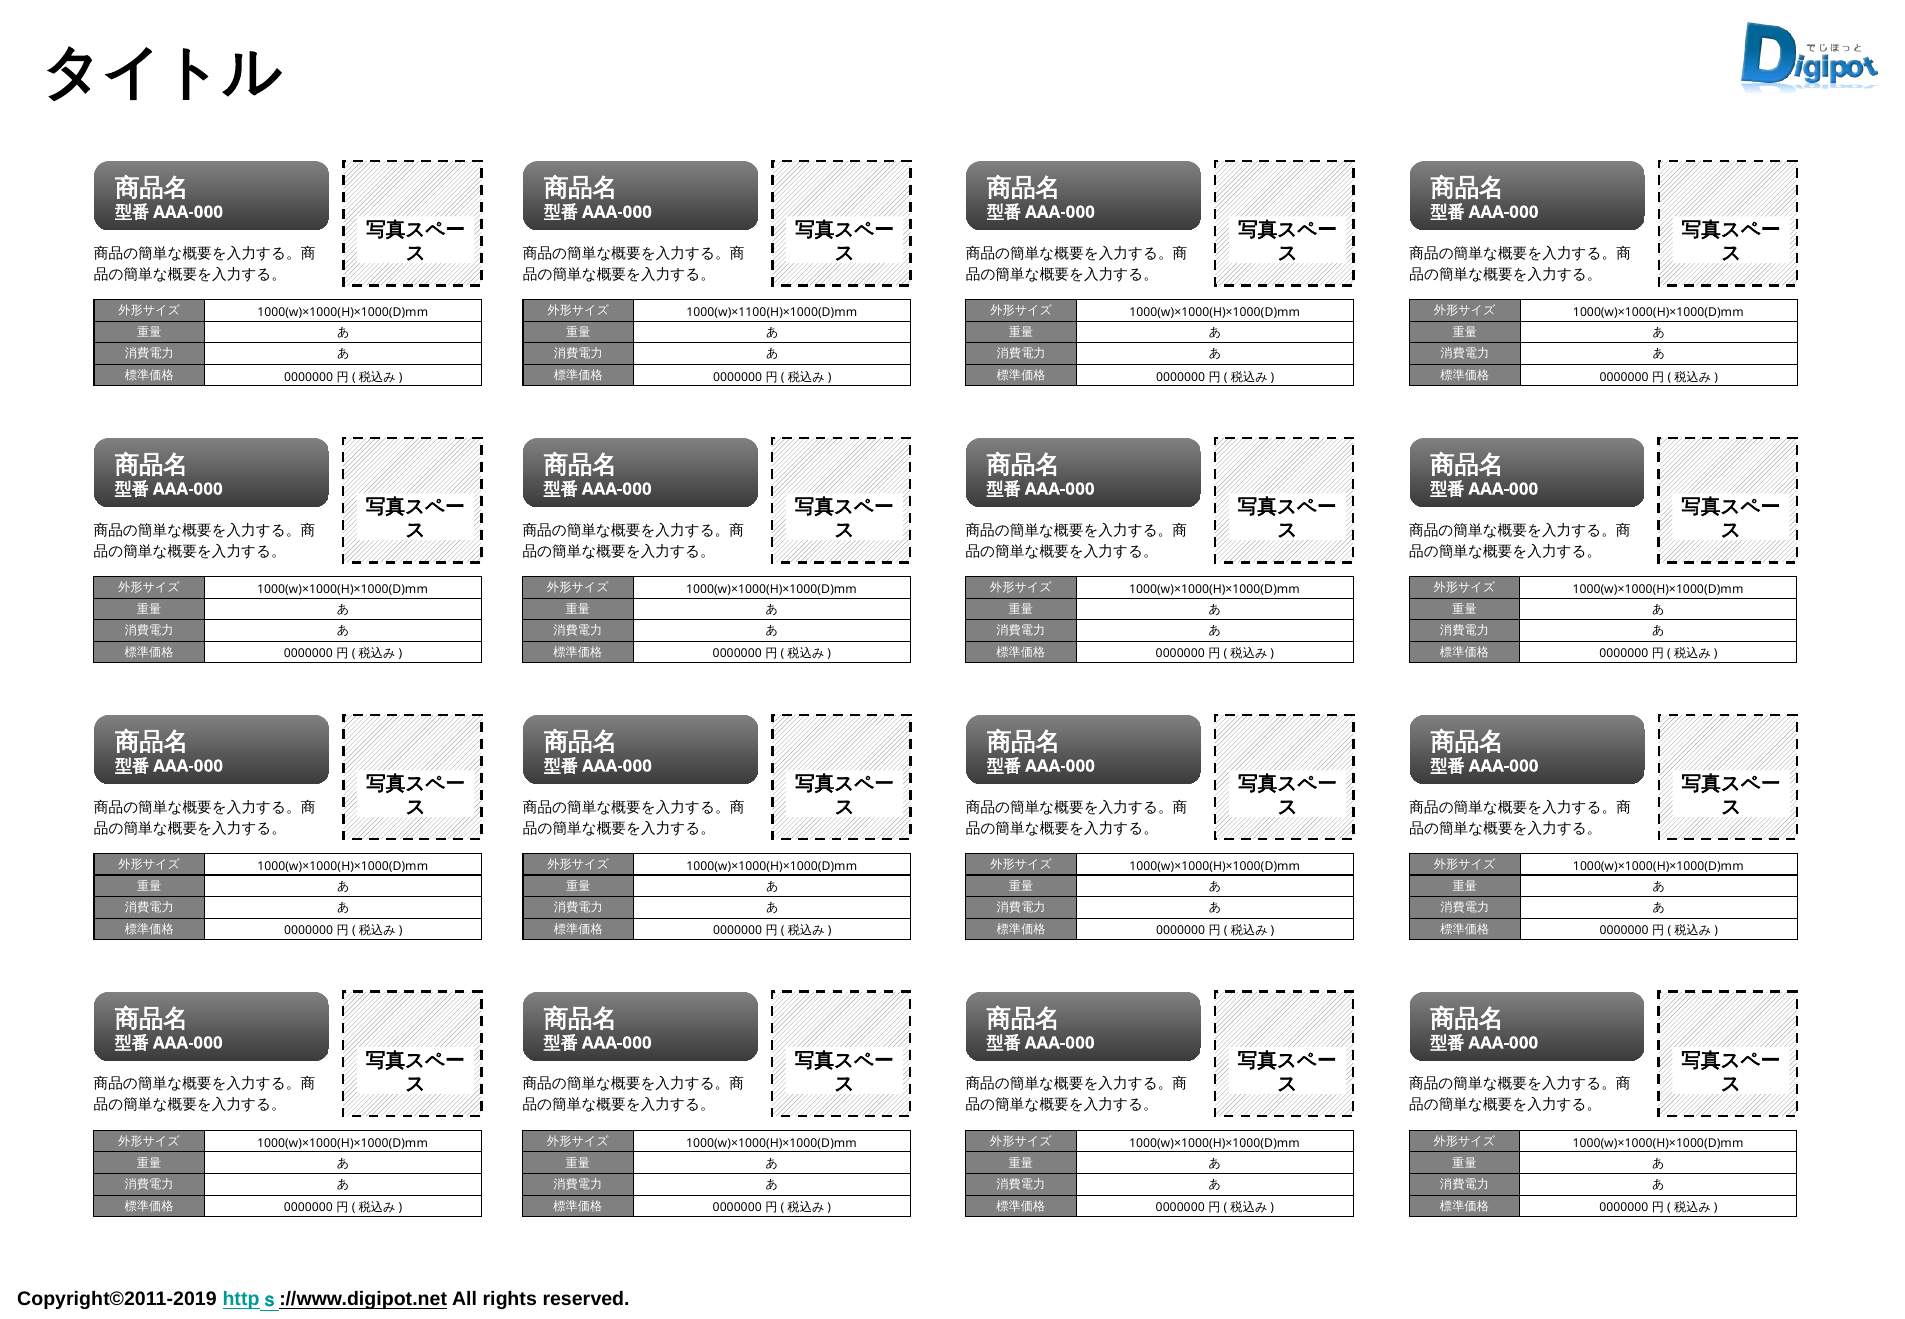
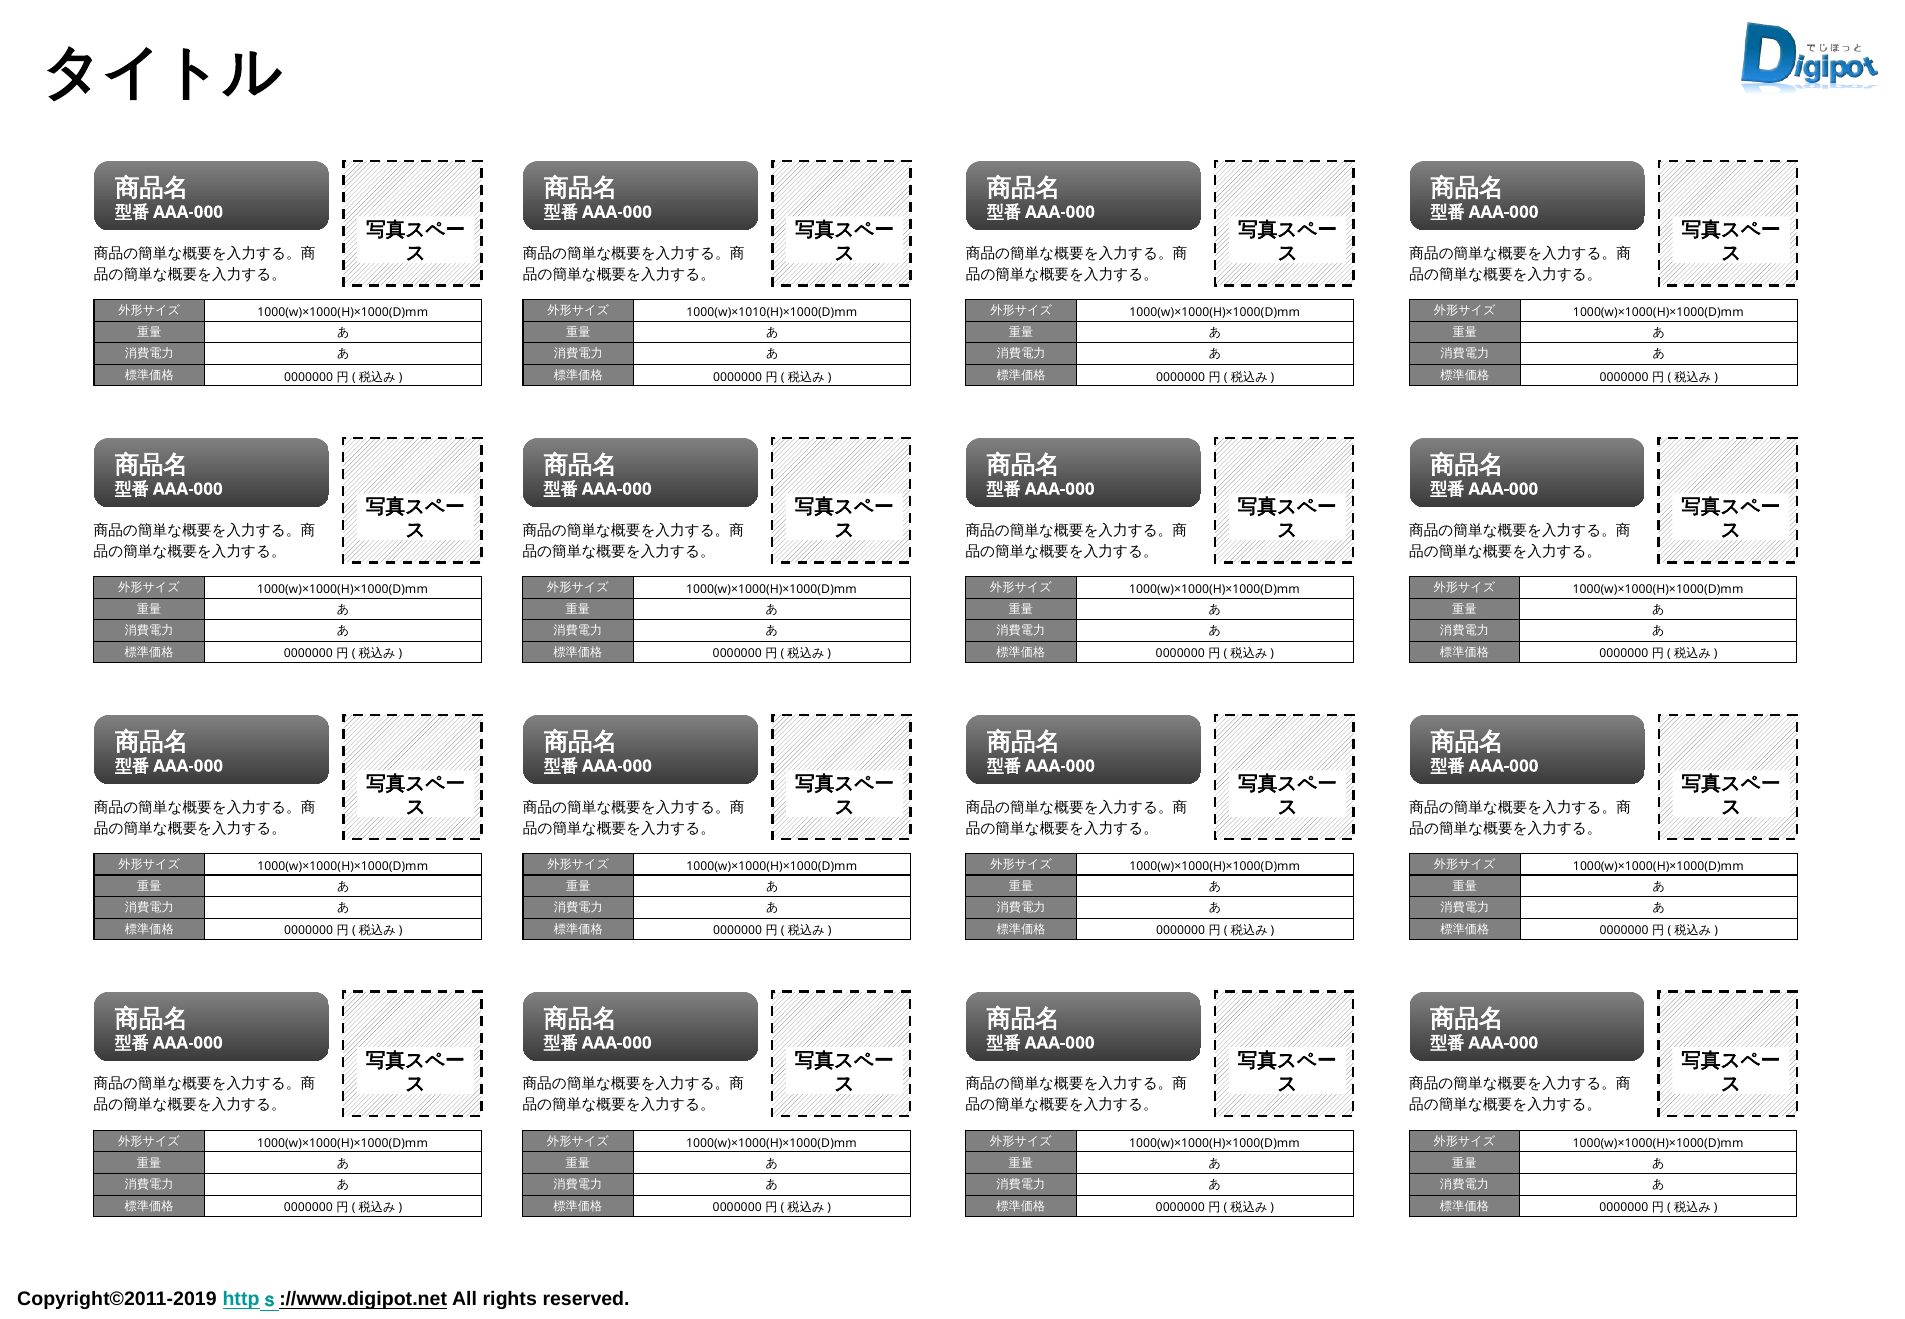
1000(w)×1100(H)×1000(D)mm: 1000(w)×1100(H)×1000(D)mm -> 1000(w)×1010(H)×1000(D)mm (772, 312)
